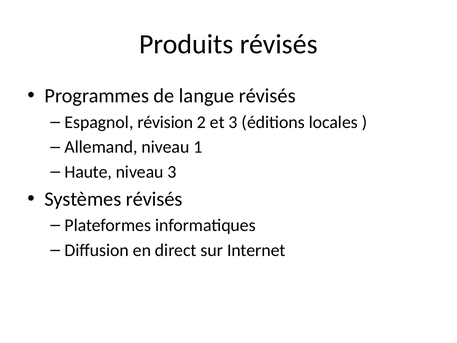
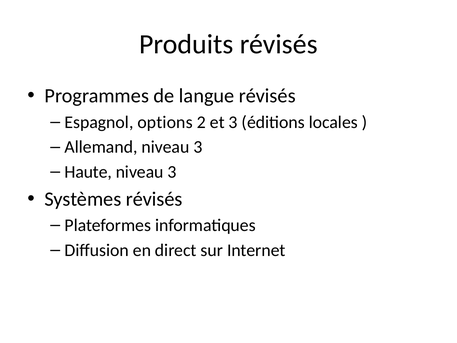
révision: révision -> options (165, 122)
Allemand niveau 1: 1 -> 3 (198, 147)
